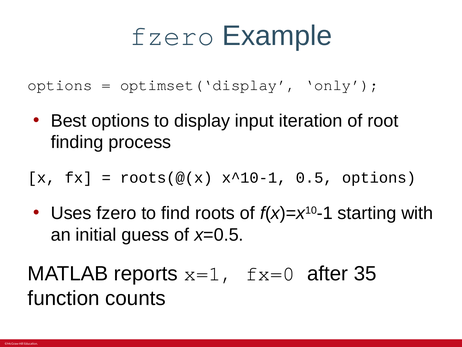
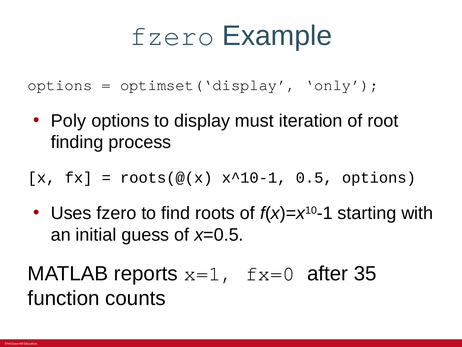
Best: Best -> Poly (69, 121)
input: input -> must (254, 121)
